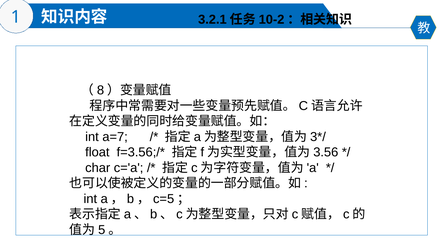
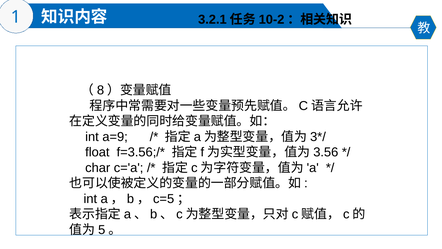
a=7: a=7 -> a=9 (115, 137)
